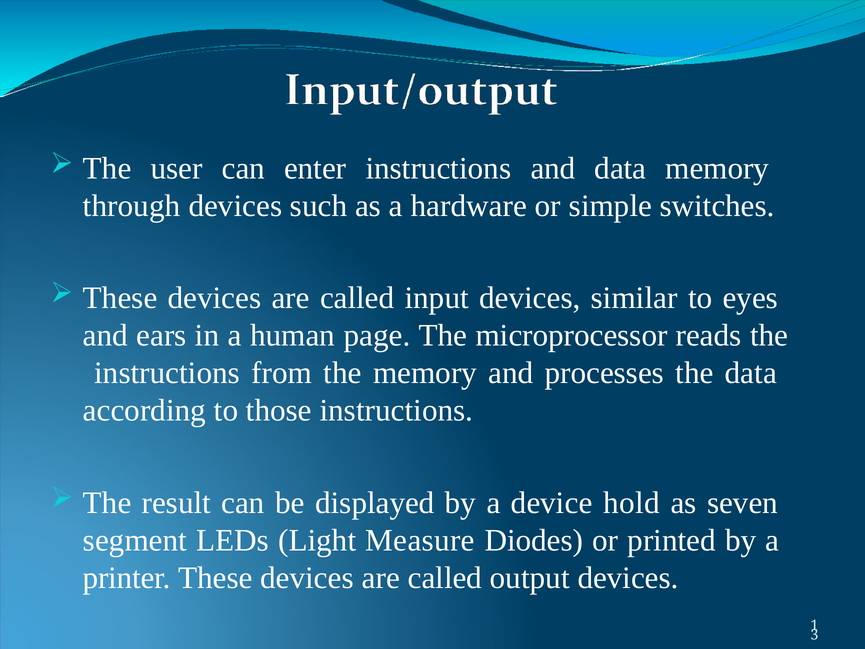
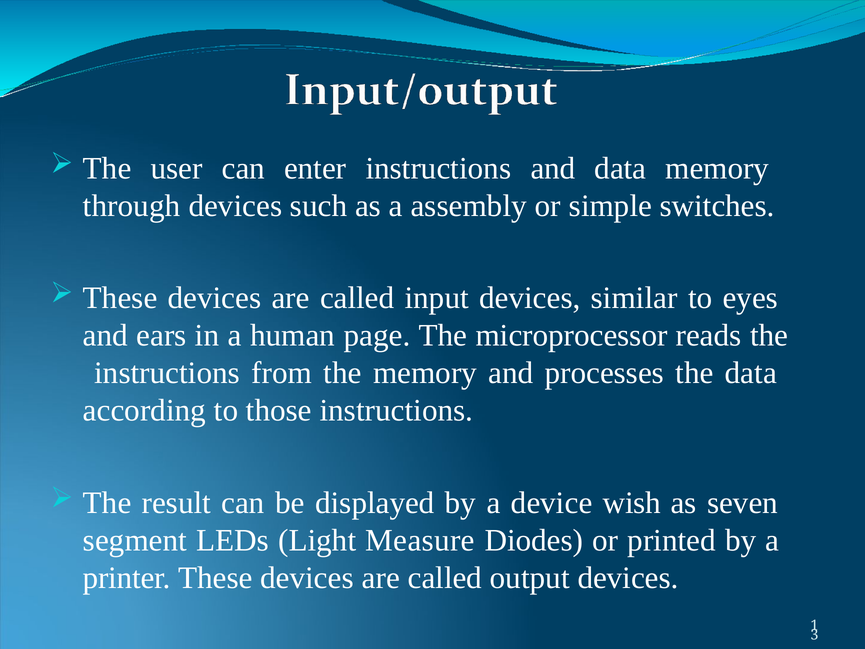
hardware: hardware -> assembly (469, 206)
hold: hold -> wish (632, 503)
